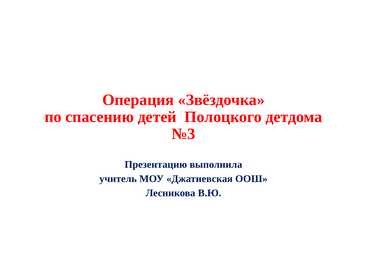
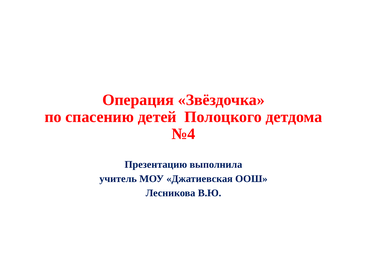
№3: №3 -> №4 (184, 134)
